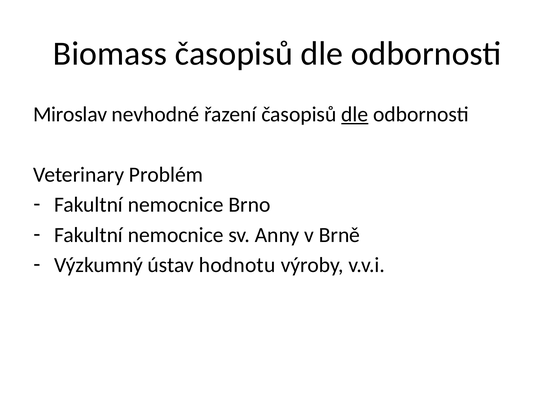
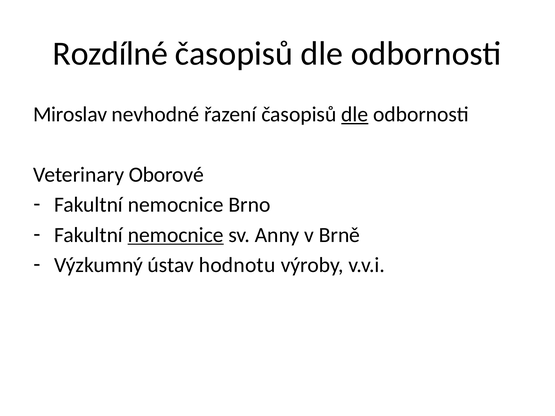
Biomass: Biomass -> Rozdílné (110, 54)
Problém: Problém -> Oborové (166, 175)
nemocnice underline: none -> present (176, 235)
